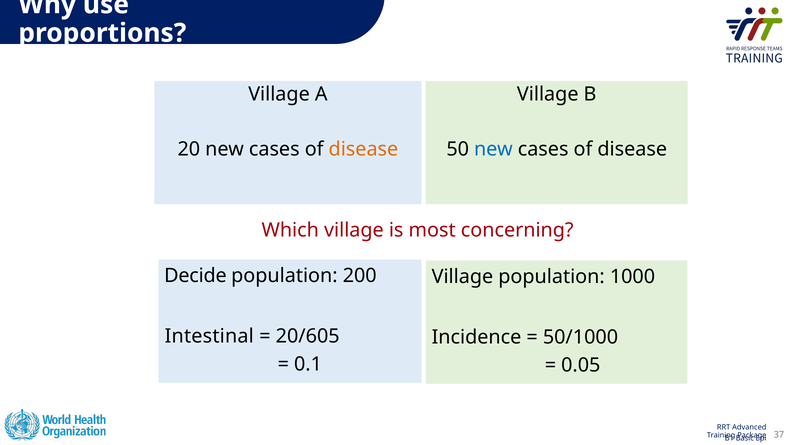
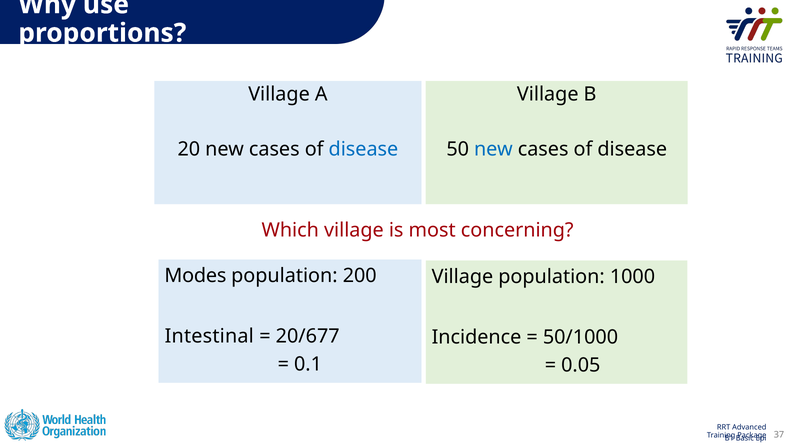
disease colour: orange -> blue (363, 149)
Decide: Decide -> Modes (195, 276)
20/605: 20/605 -> 20/677 (308, 336)
